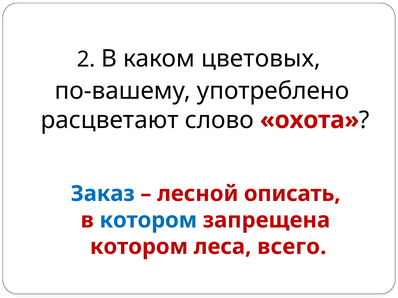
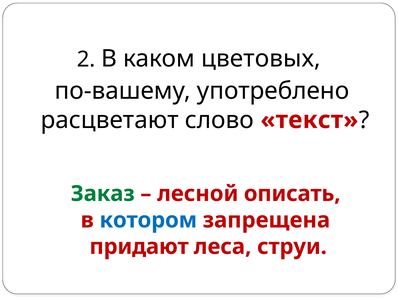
охота: охота -> текст (309, 120)
Заказ colour: blue -> green (103, 194)
котором: котором -> придают (139, 247)
всего: всего -> струи (292, 247)
